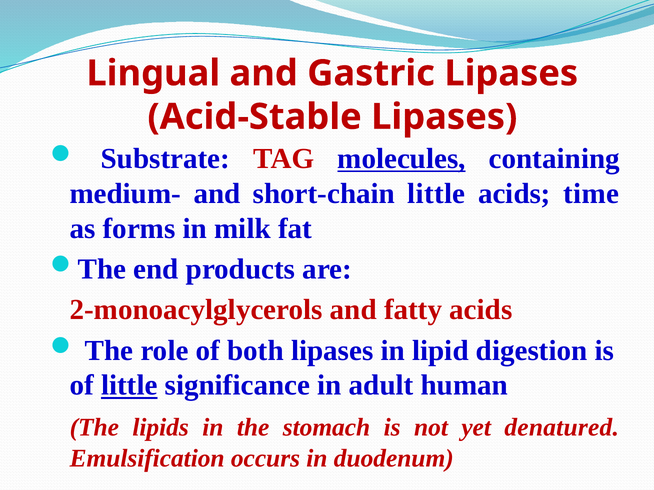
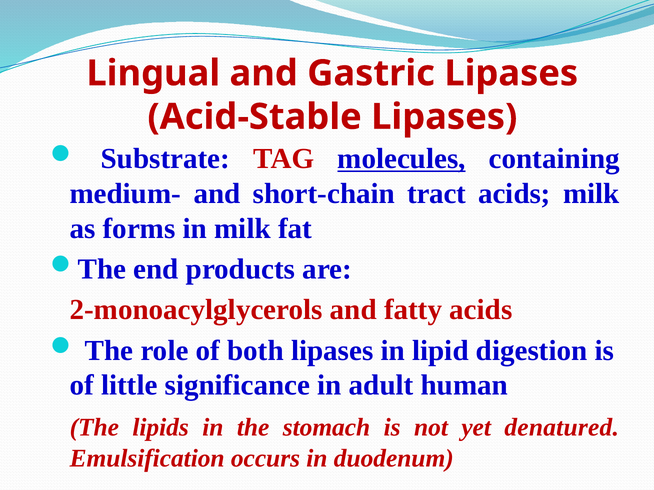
short-chain little: little -> tract (437, 194)
acids time: time -> milk (591, 194)
little underline: present -> none (129, 386)
